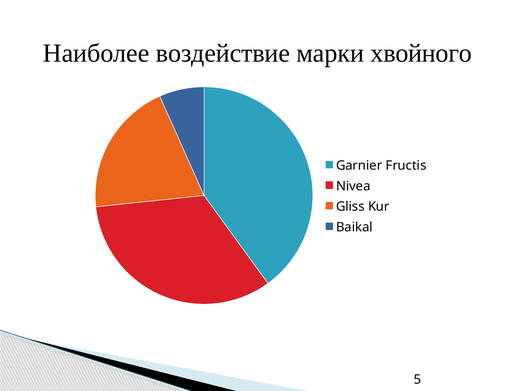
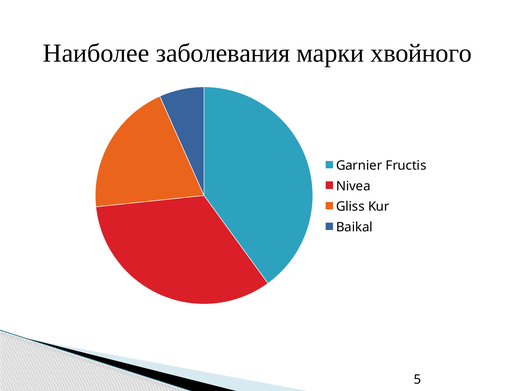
воздействие: воздействие -> заболевания (223, 53)
